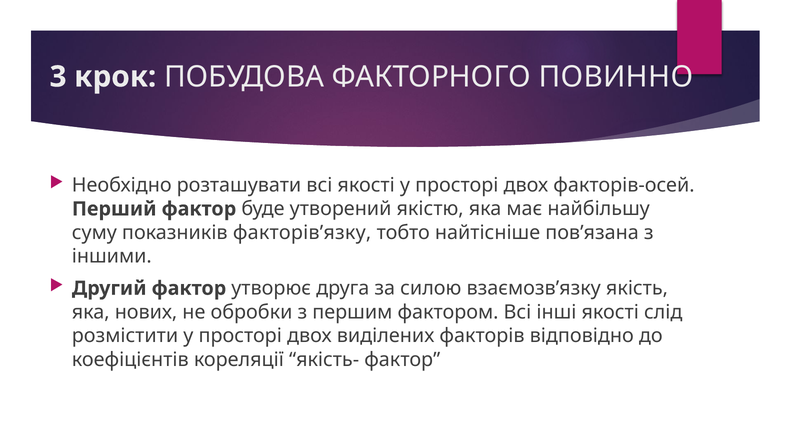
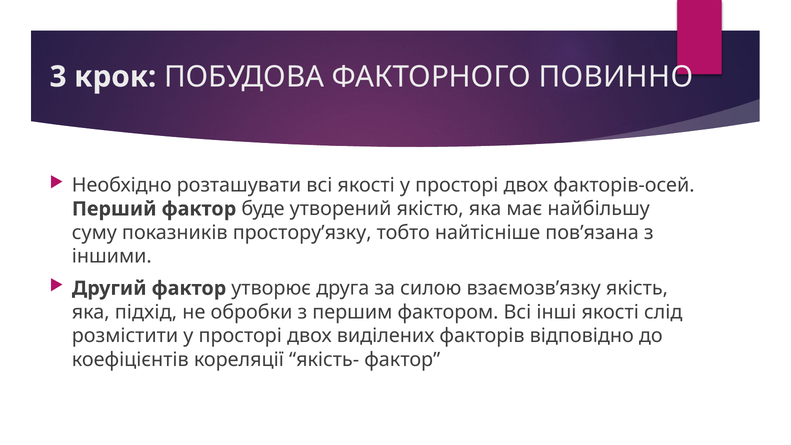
факторів’язку: факторів’язку -> простору’язку (302, 233)
нових: нових -> підхід (146, 312)
